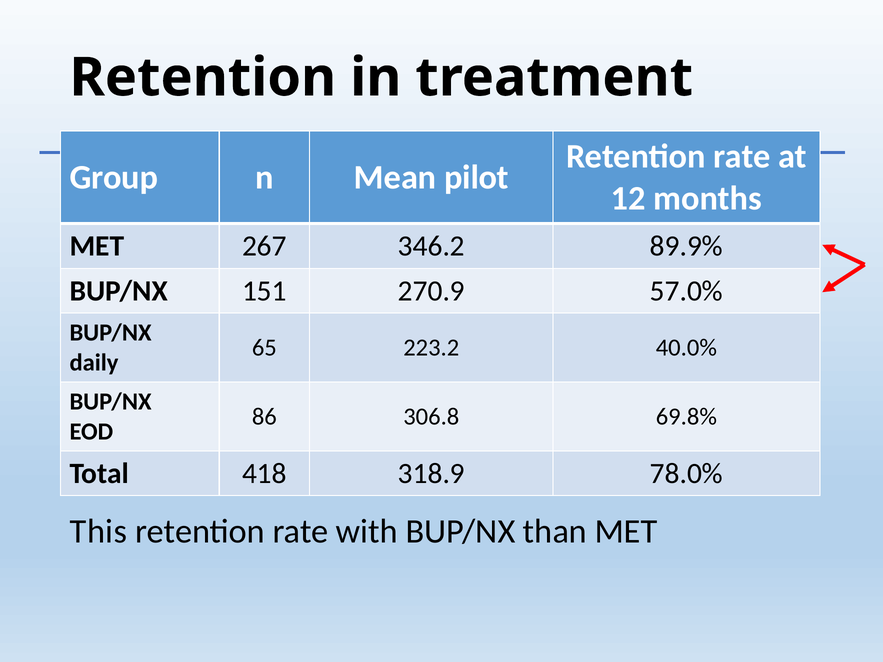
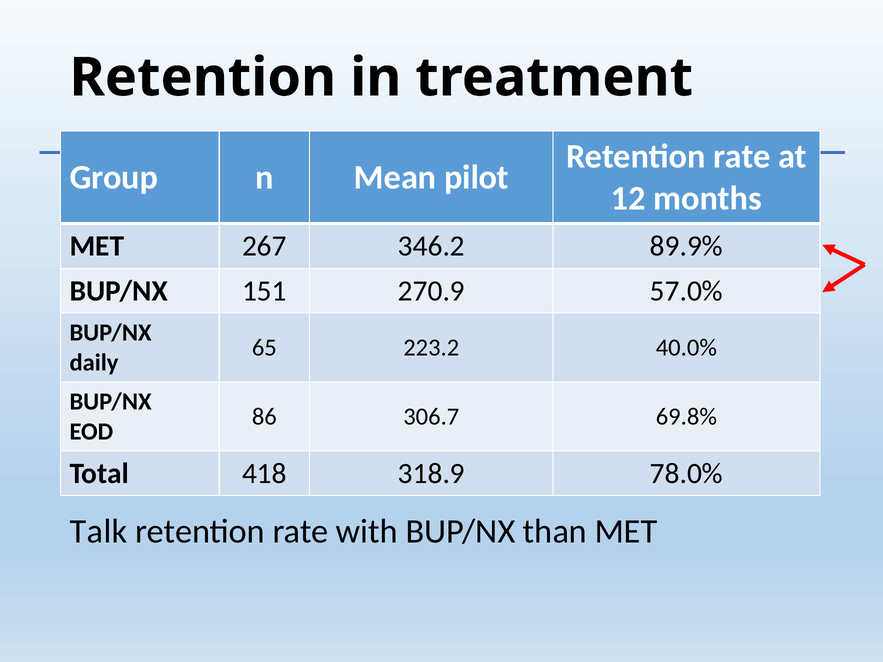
306.8: 306.8 -> 306.7 (431, 417)
This: This -> Talk (98, 532)
